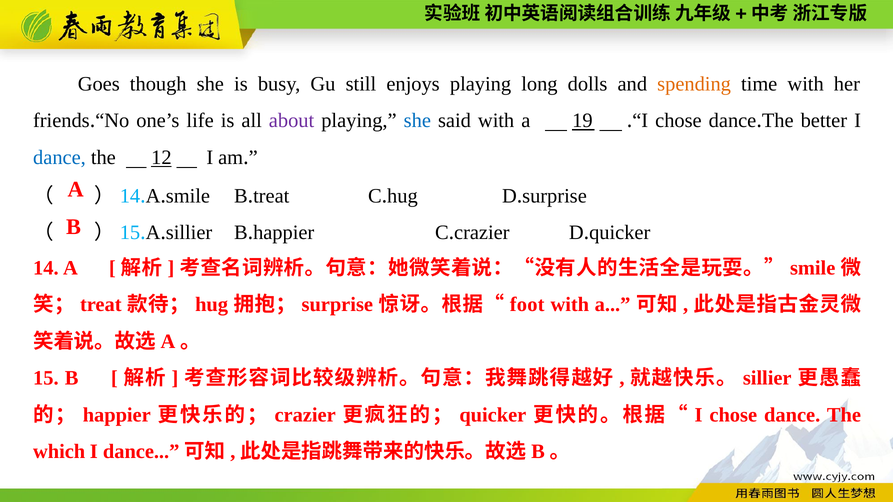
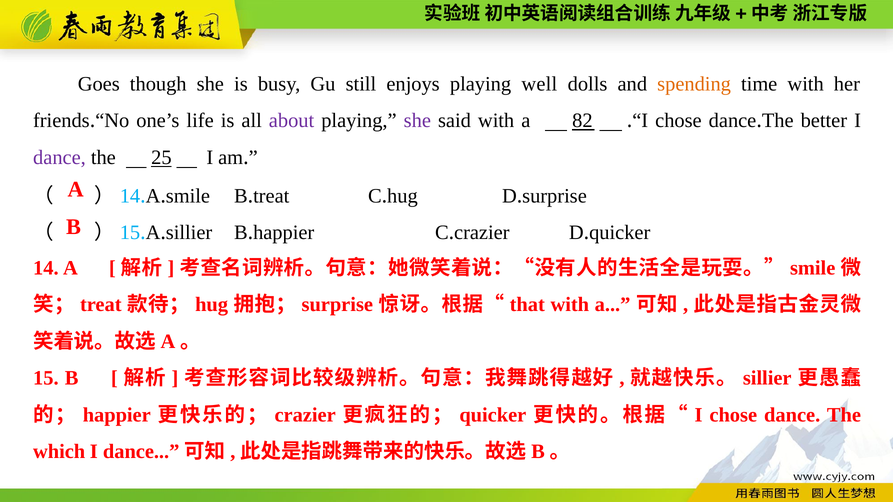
long: long -> well (539, 84)
she colour: blue -> purple (417, 121)
19: 19 -> 82 (582, 121)
dance colour: blue -> purple (59, 158)
12: 12 -> 25 (161, 158)
foot: foot -> that (527, 305)
